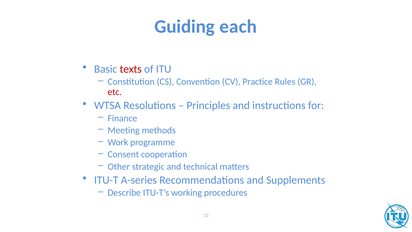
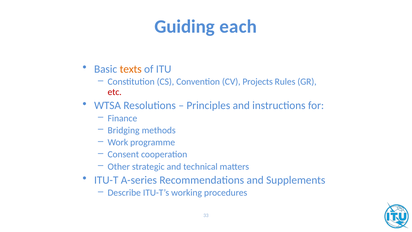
texts colour: red -> orange (131, 69)
Practice: Practice -> Projects (258, 82)
Meeting: Meeting -> Bridging (124, 130)
